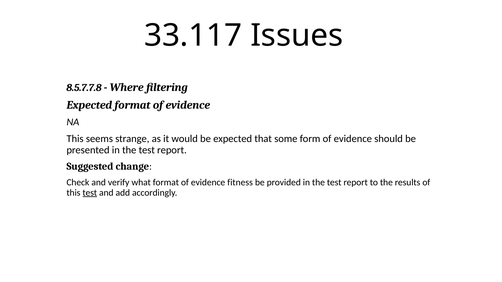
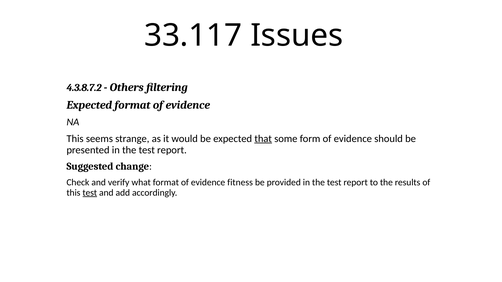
8.5.7.7.8: 8.5.7.7.8 -> 4.3.8.7.2 (84, 88)
Where: Where -> Others (127, 88)
that underline: none -> present (263, 139)
